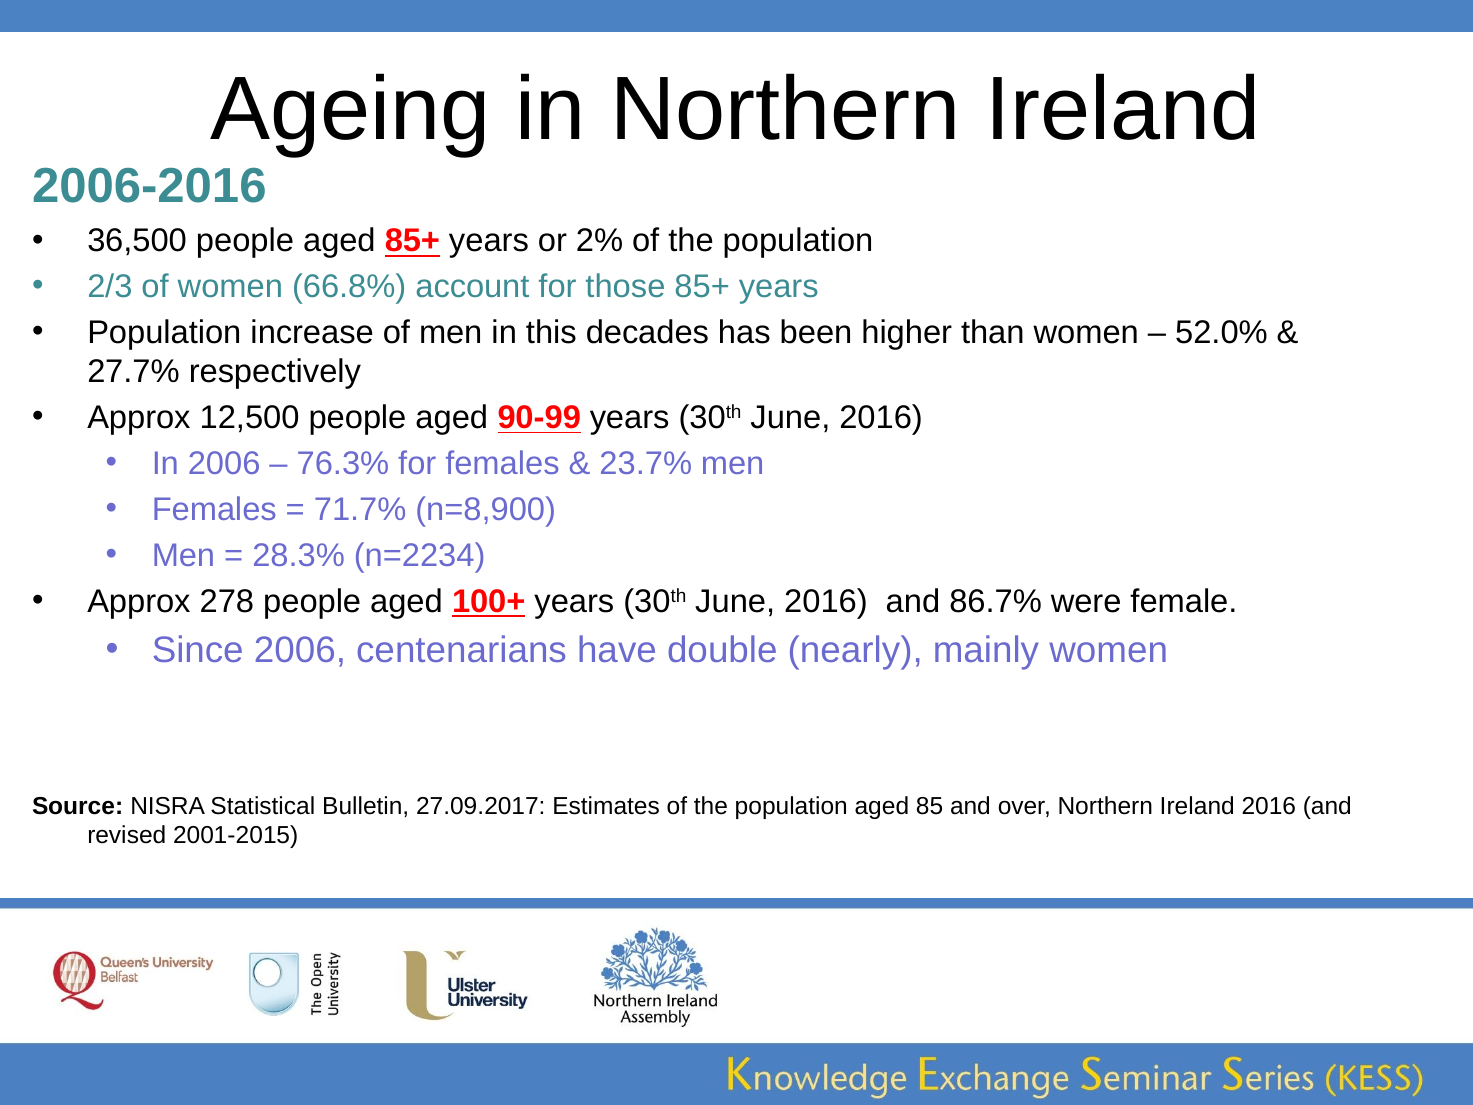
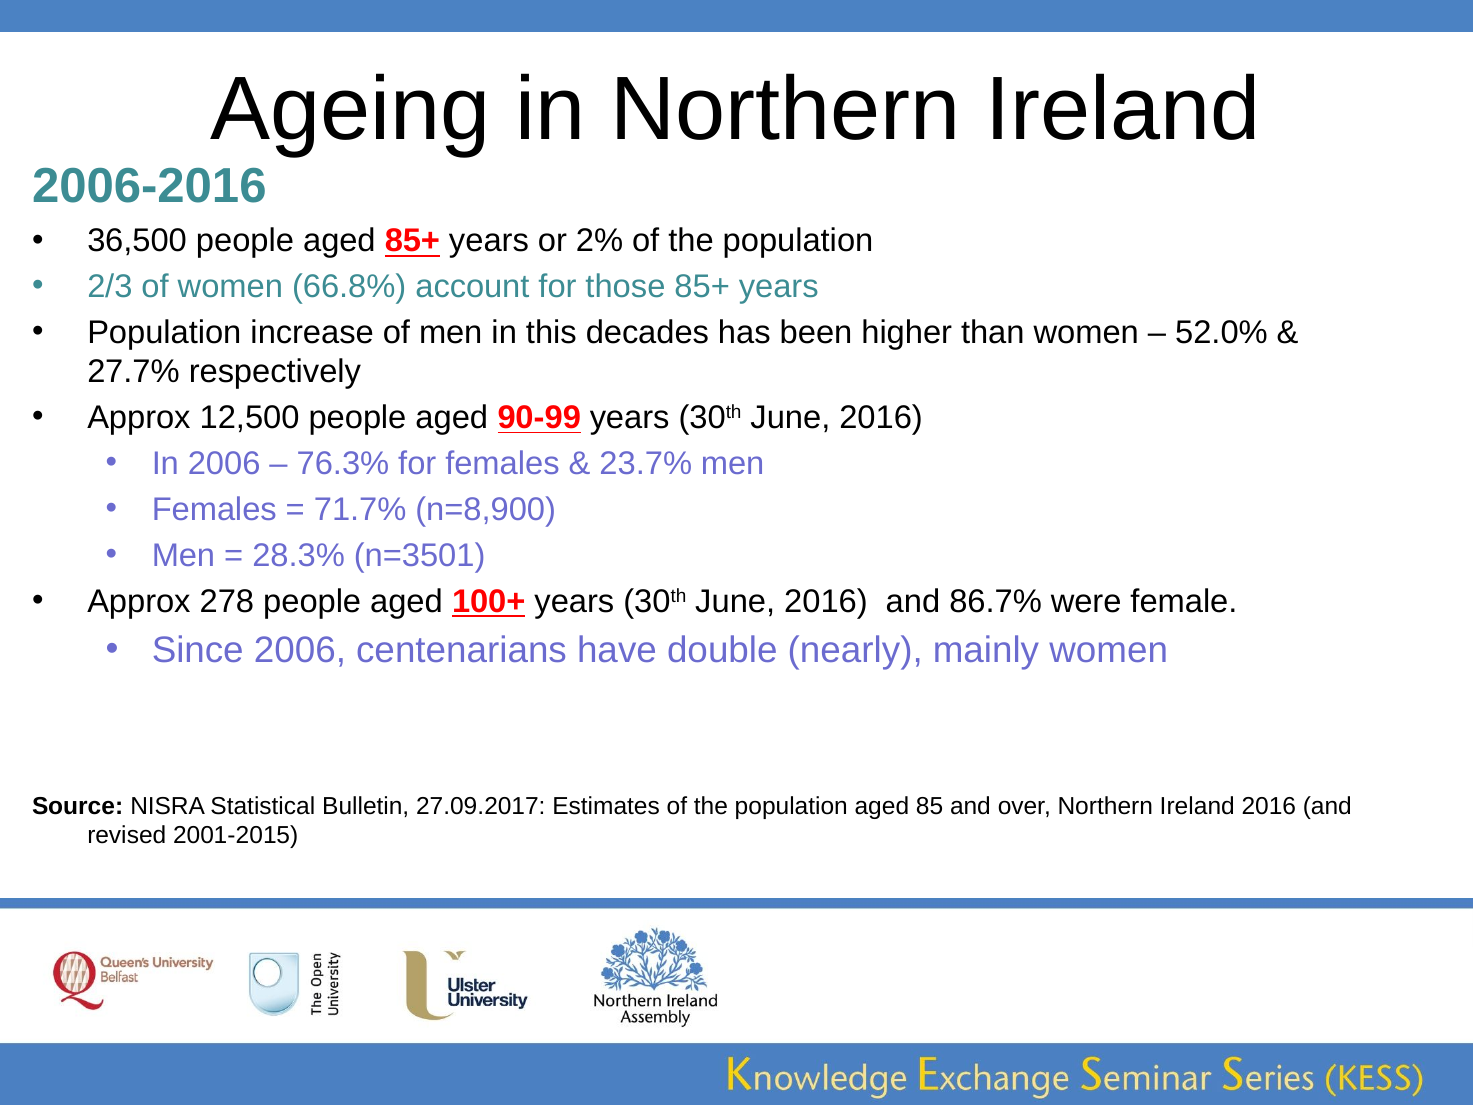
n=2234: n=2234 -> n=3501 (420, 555)
